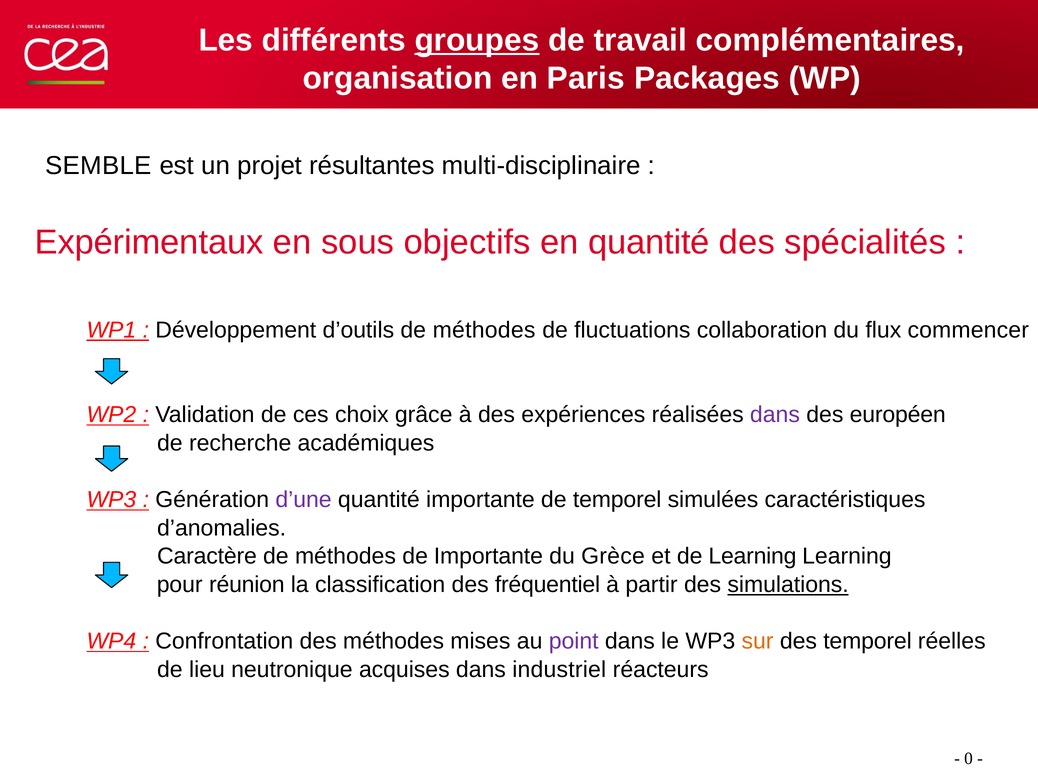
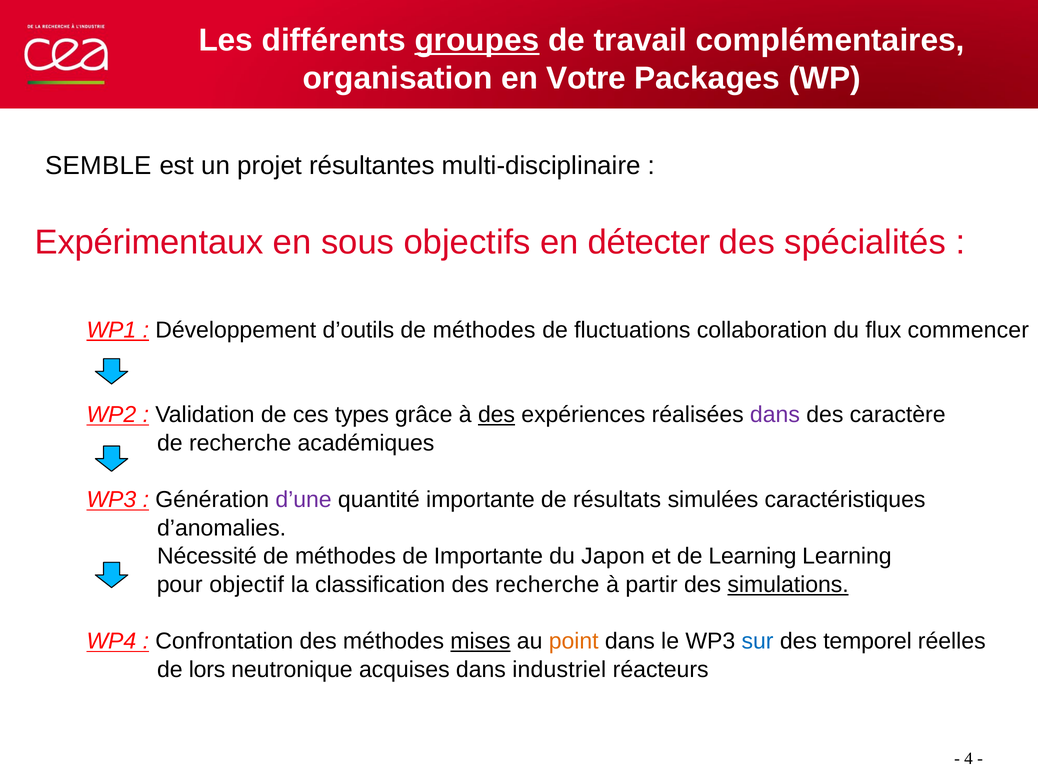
Paris: Paris -> Votre (586, 79)
en quantité: quantité -> détecter (649, 243)
choix: choix -> types (362, 415)
des underline: none -> present (497, 415)
européen: européen -> caractère (898, 415)
de temporel: temporel -> résultats (617, 500)
Caractère: Caractère -> Nécessité (207, 557)
Grèce: Grèce -> Japon (613, 557)
réunion: réunion -> objectif (247, 585)
des fréquentiel: fréquentiel -> recherche (547, 585)
mises underline: none -> present (480, 642)
point colour: purple -> orange (574, 642)
sur colour: orange -> blue (758, 642)
lieu: lieu -> lors (207, 670)
0: 0 -> 4 (969, 759)
